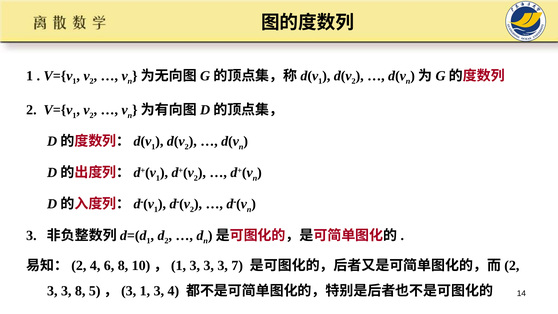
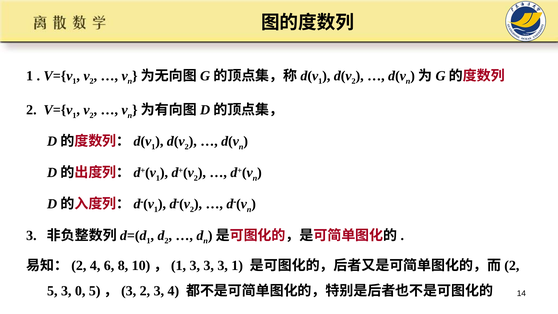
3 7: 7 -> 1 (237, 266)
3: 3 -> 5 (52, 291)
3 8: 8 -> 0 (80, 291)
5)，(3 1: 1 -> 2 (145, 291)
